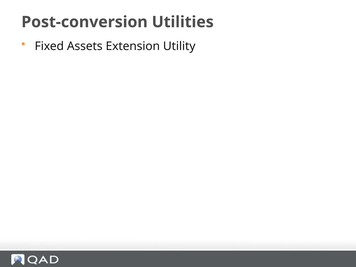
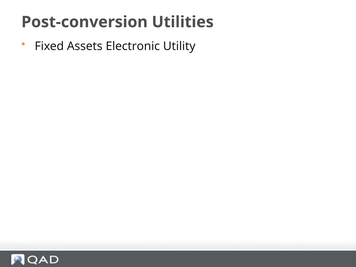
Extension: Extension -> Electronic (133, 46)
